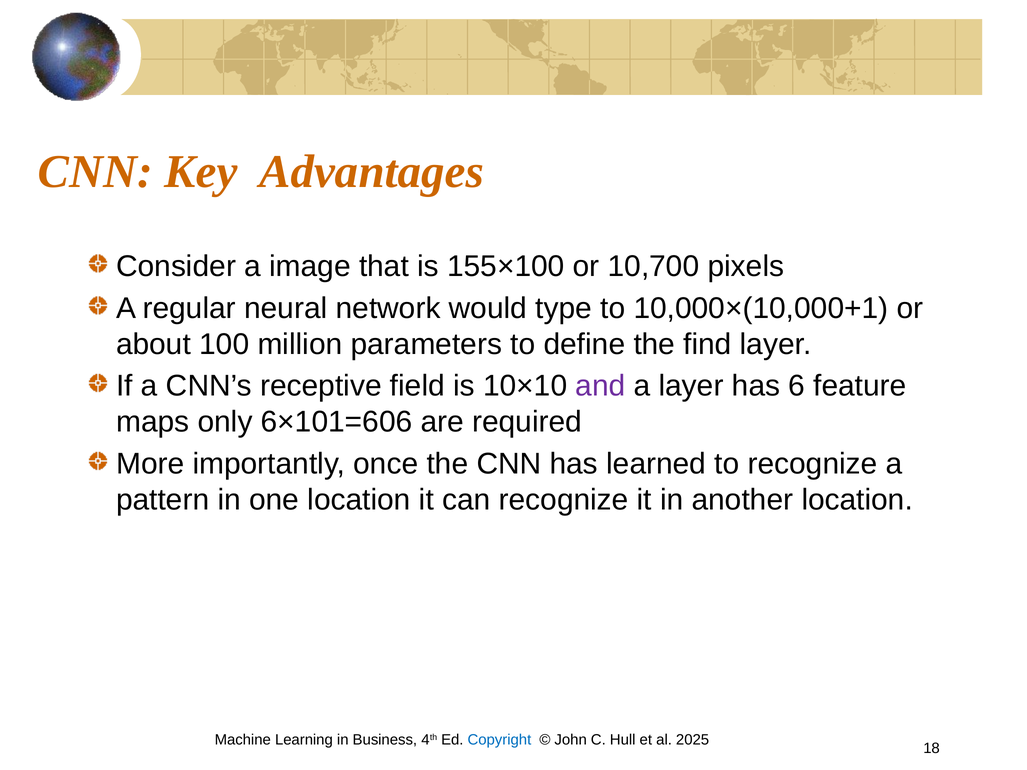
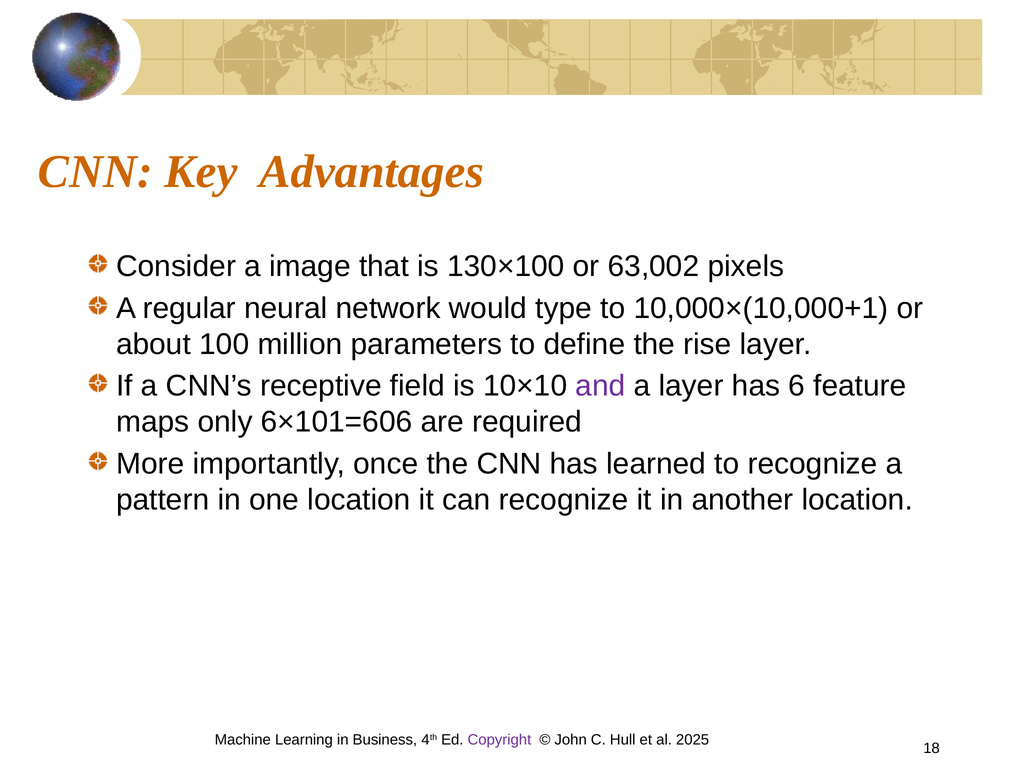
155×100: 155×100 -> 130×100 (506, 266)
10,700: 10,700 -> 63,002 (654, 266)
find: find -> rise (707, 344)
Copyright colour: blue -> purple (499, 740)
